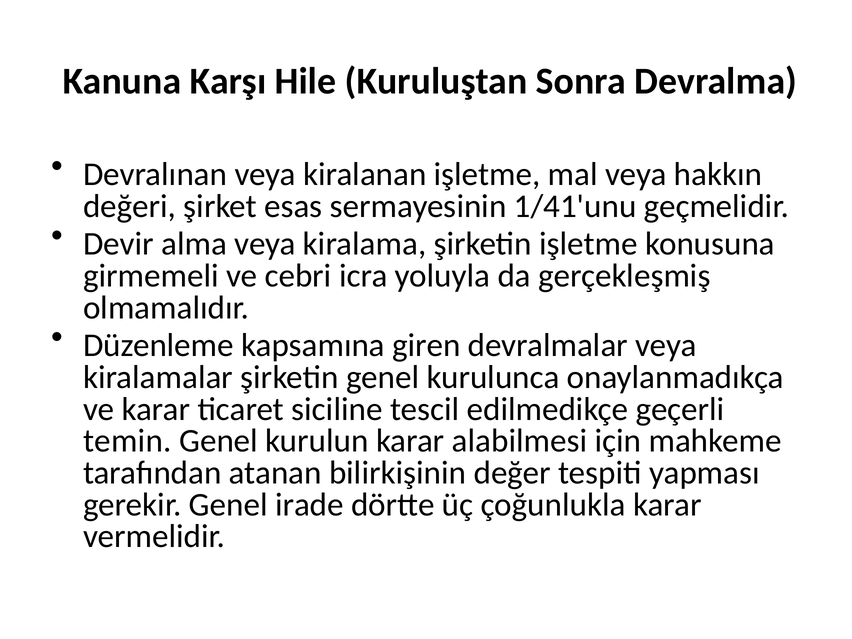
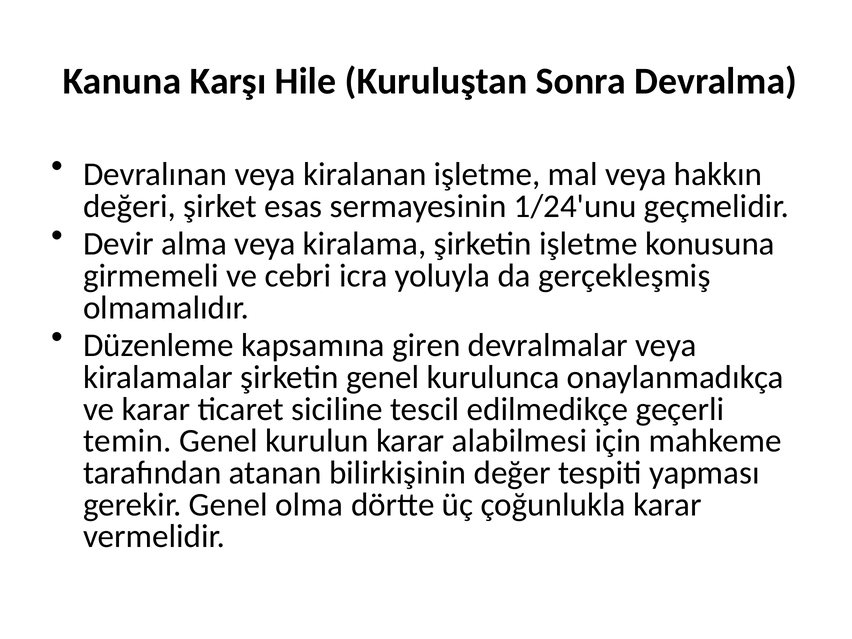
1/41'unu: 1/41'unu -> 1/24'unu (575, 206)
irade: irade -> olma (309, 505)
